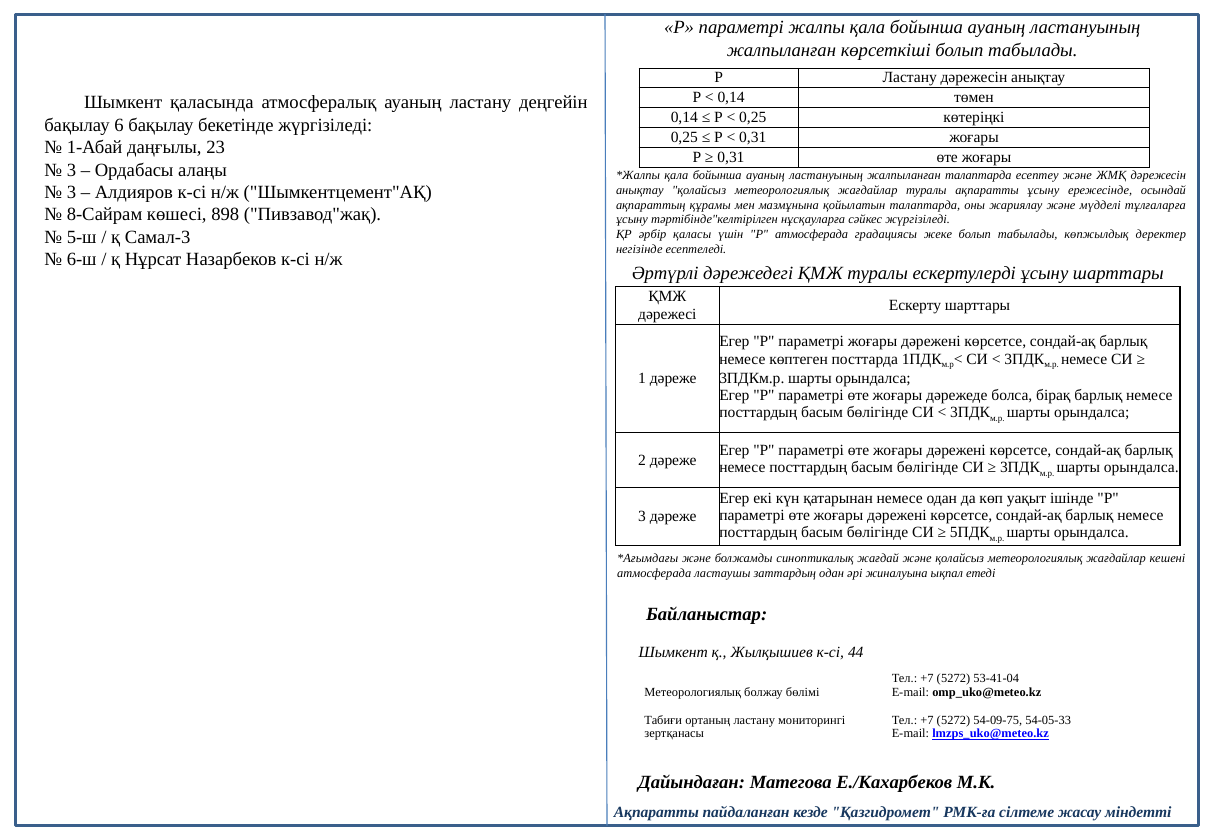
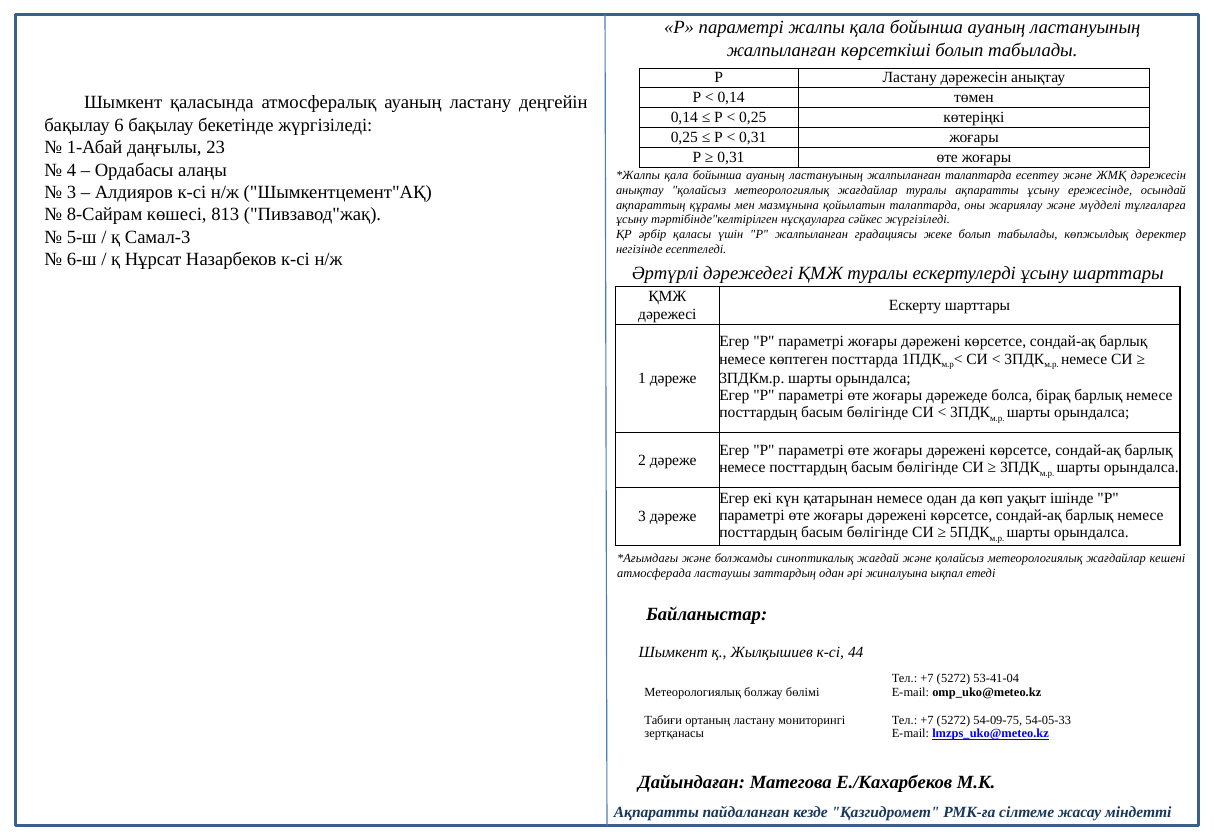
3: 3 -> 4 (71, 170)
898: 898 -> 813 (225, 215)
Р атмосферада: атмосферада -> жалпыланған (812, 235)
